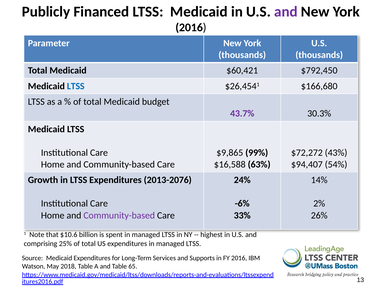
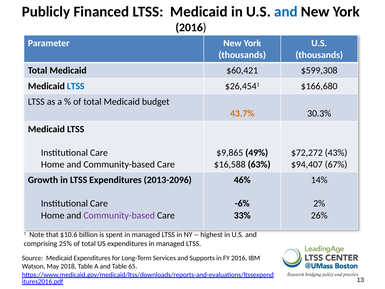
and colour: purple -> blue (286, 12)
$792,450: $792,450 -> $599,308 (319, 70)
43.7% colour: purple -> orange (242, 113)
99%: 99% -> 49% (257, 153)
54%: 54% -> 67% (336, 164)
2013-2076: 2013-2076 -> 2013-2096 (168, 180)
24%: 24% -> 46% (242, 180)
